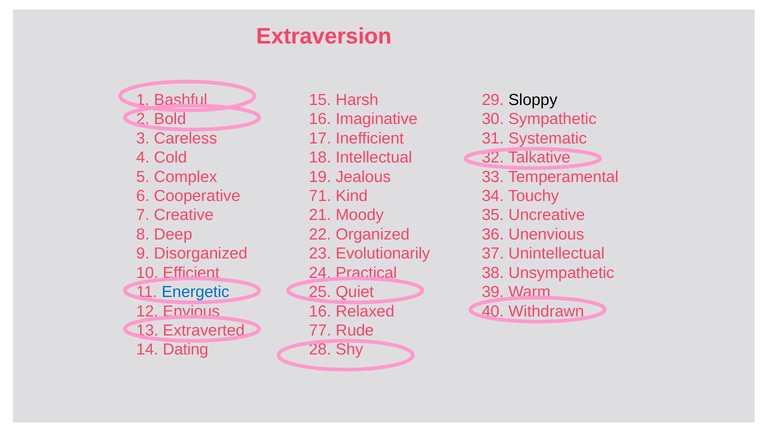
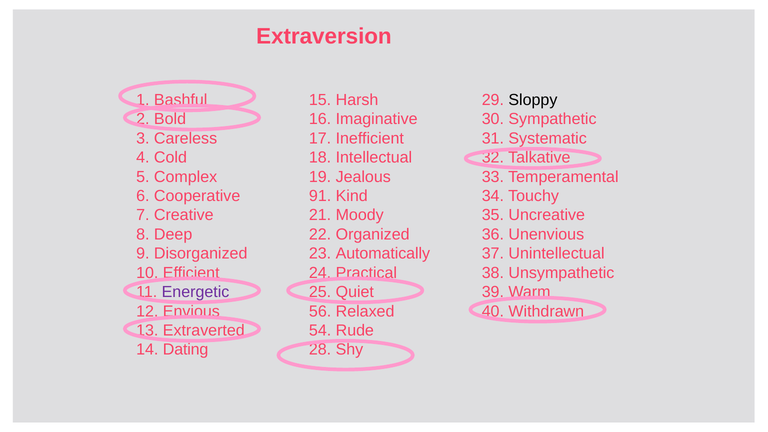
71: 71 -> 91 (320, 196)
Evolutionarily: Evolutionarily -> Automatically (383, 254)
Energetic colour: blue -> purple (196, 292)
16: 16 -> 56 (320, 311)
77: 77 -> 54 (320, 330)
